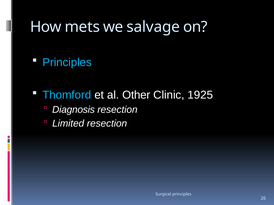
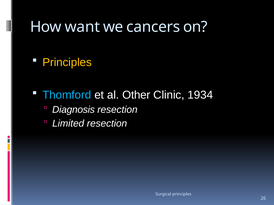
mets: mets -> want (82, 27)
salvage: salvage -> cancers (153, 27)
Principles colour: light blue -> yellow (67, 62)
1925: 1925 -> 1934 (200, 95)
